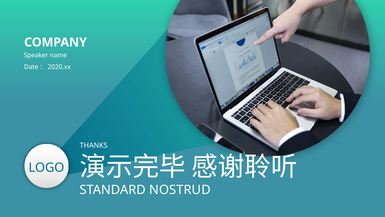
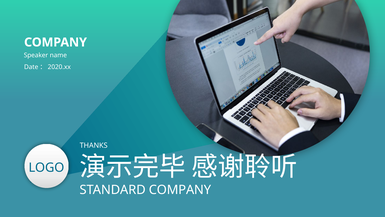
STANDARD NOSTRUD: NOSTRUD -> COMPANY (180, 189)
